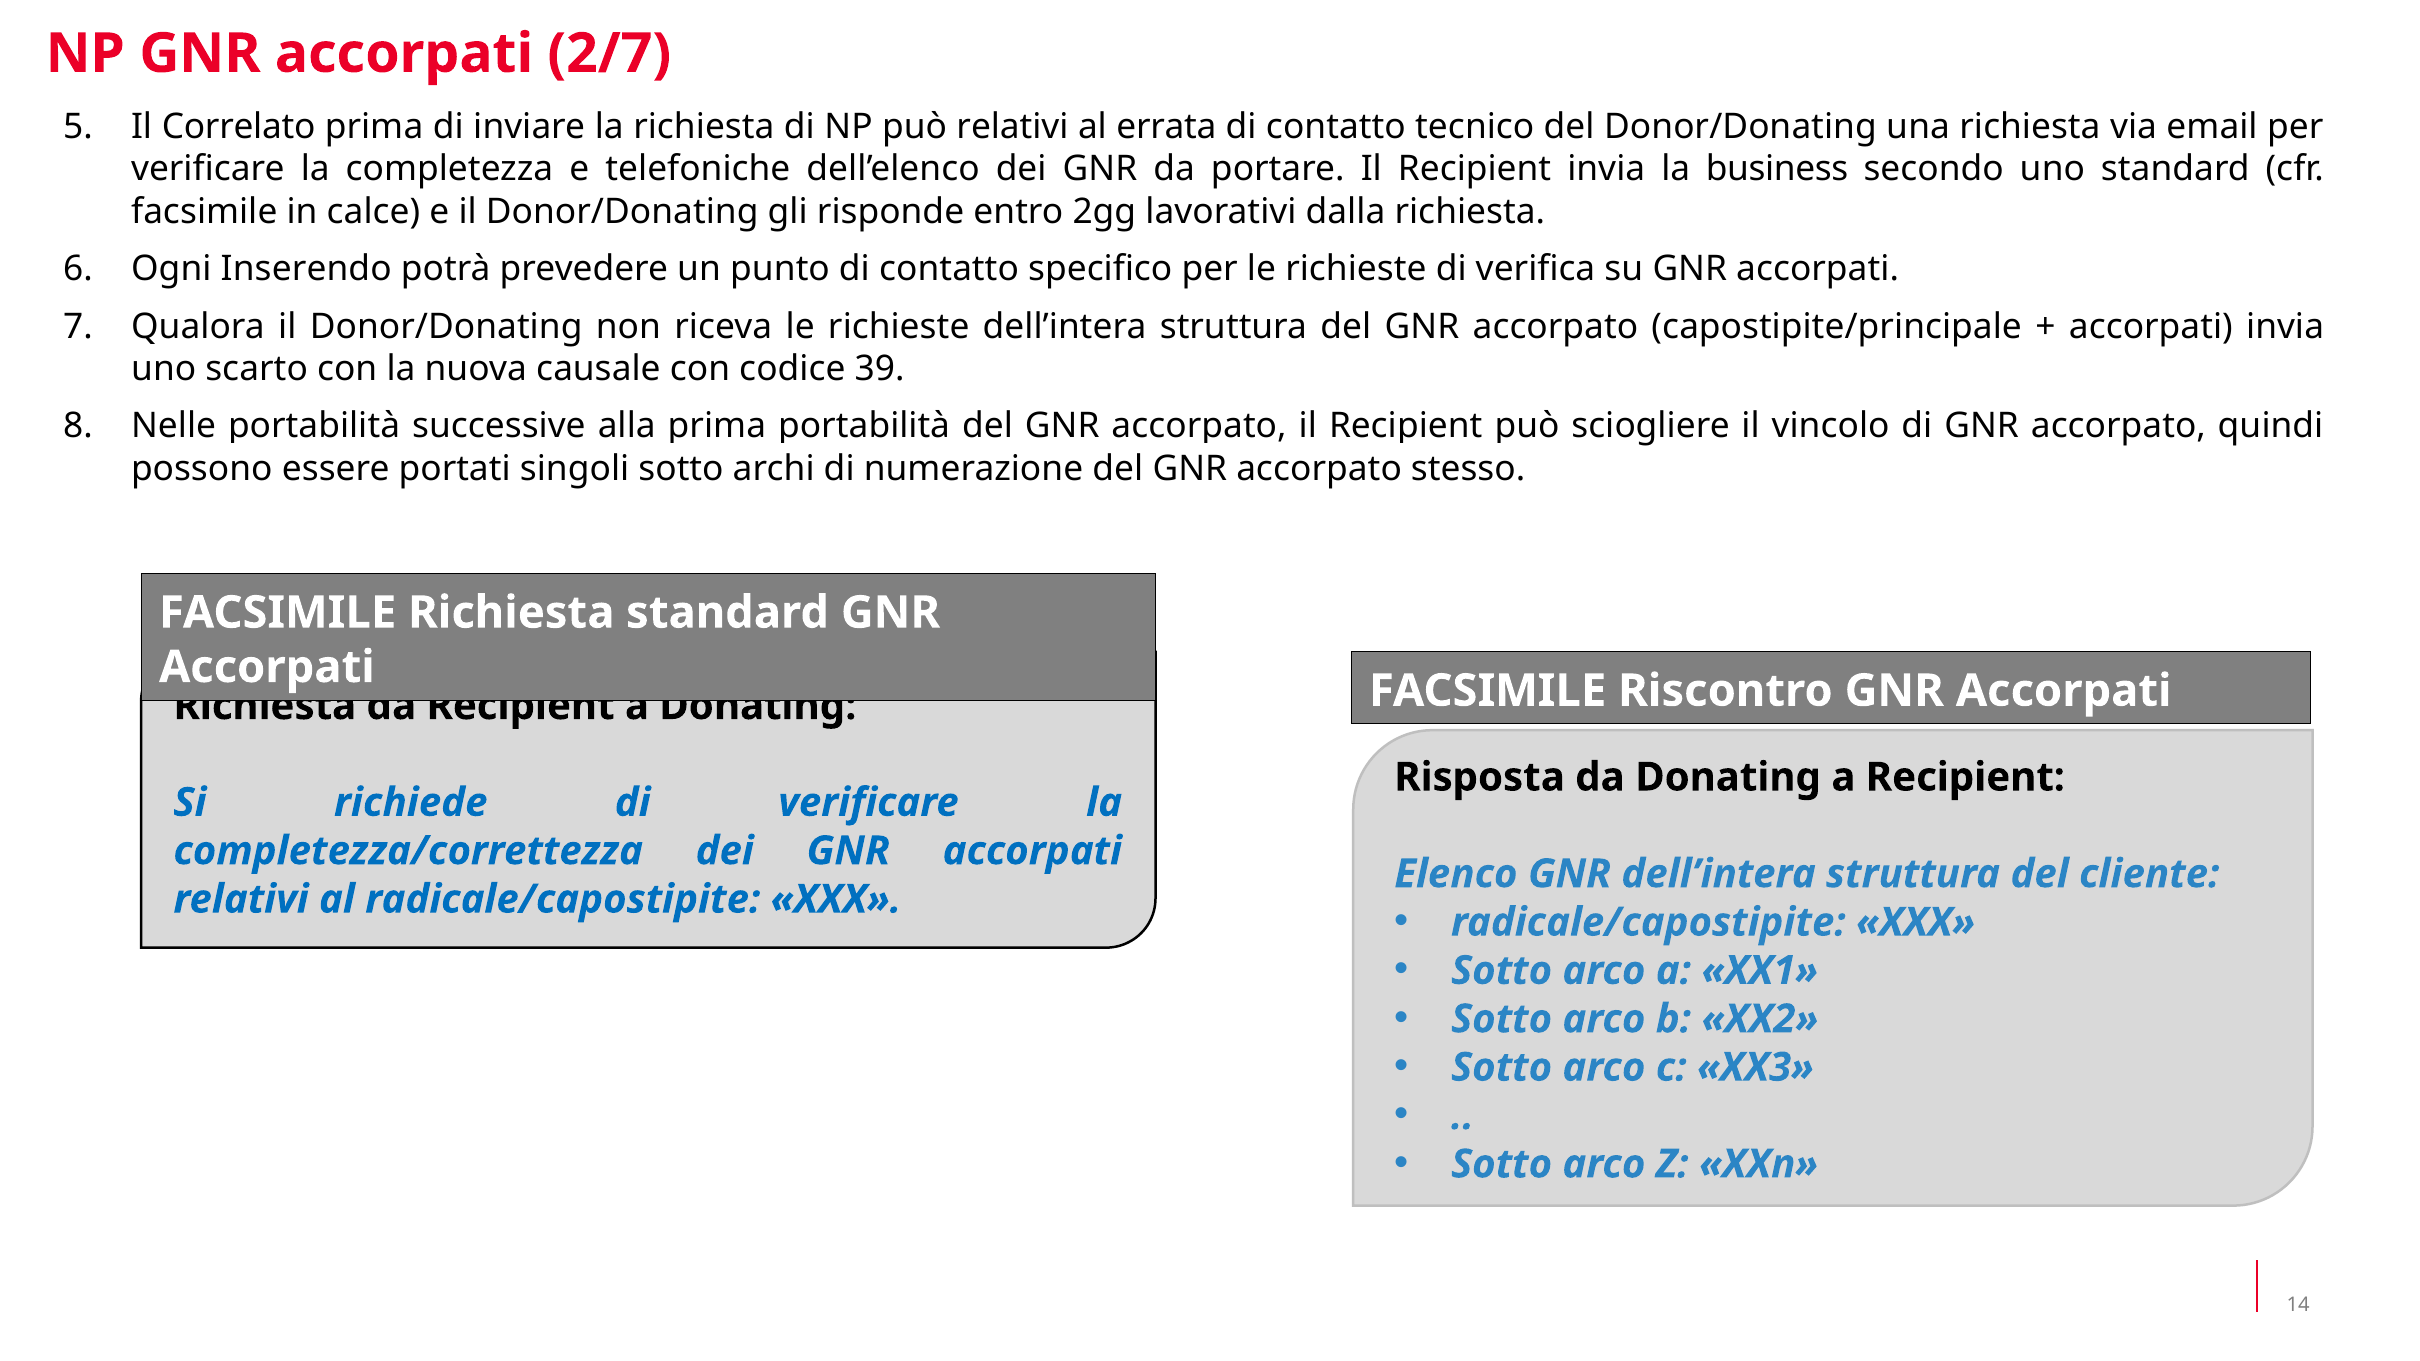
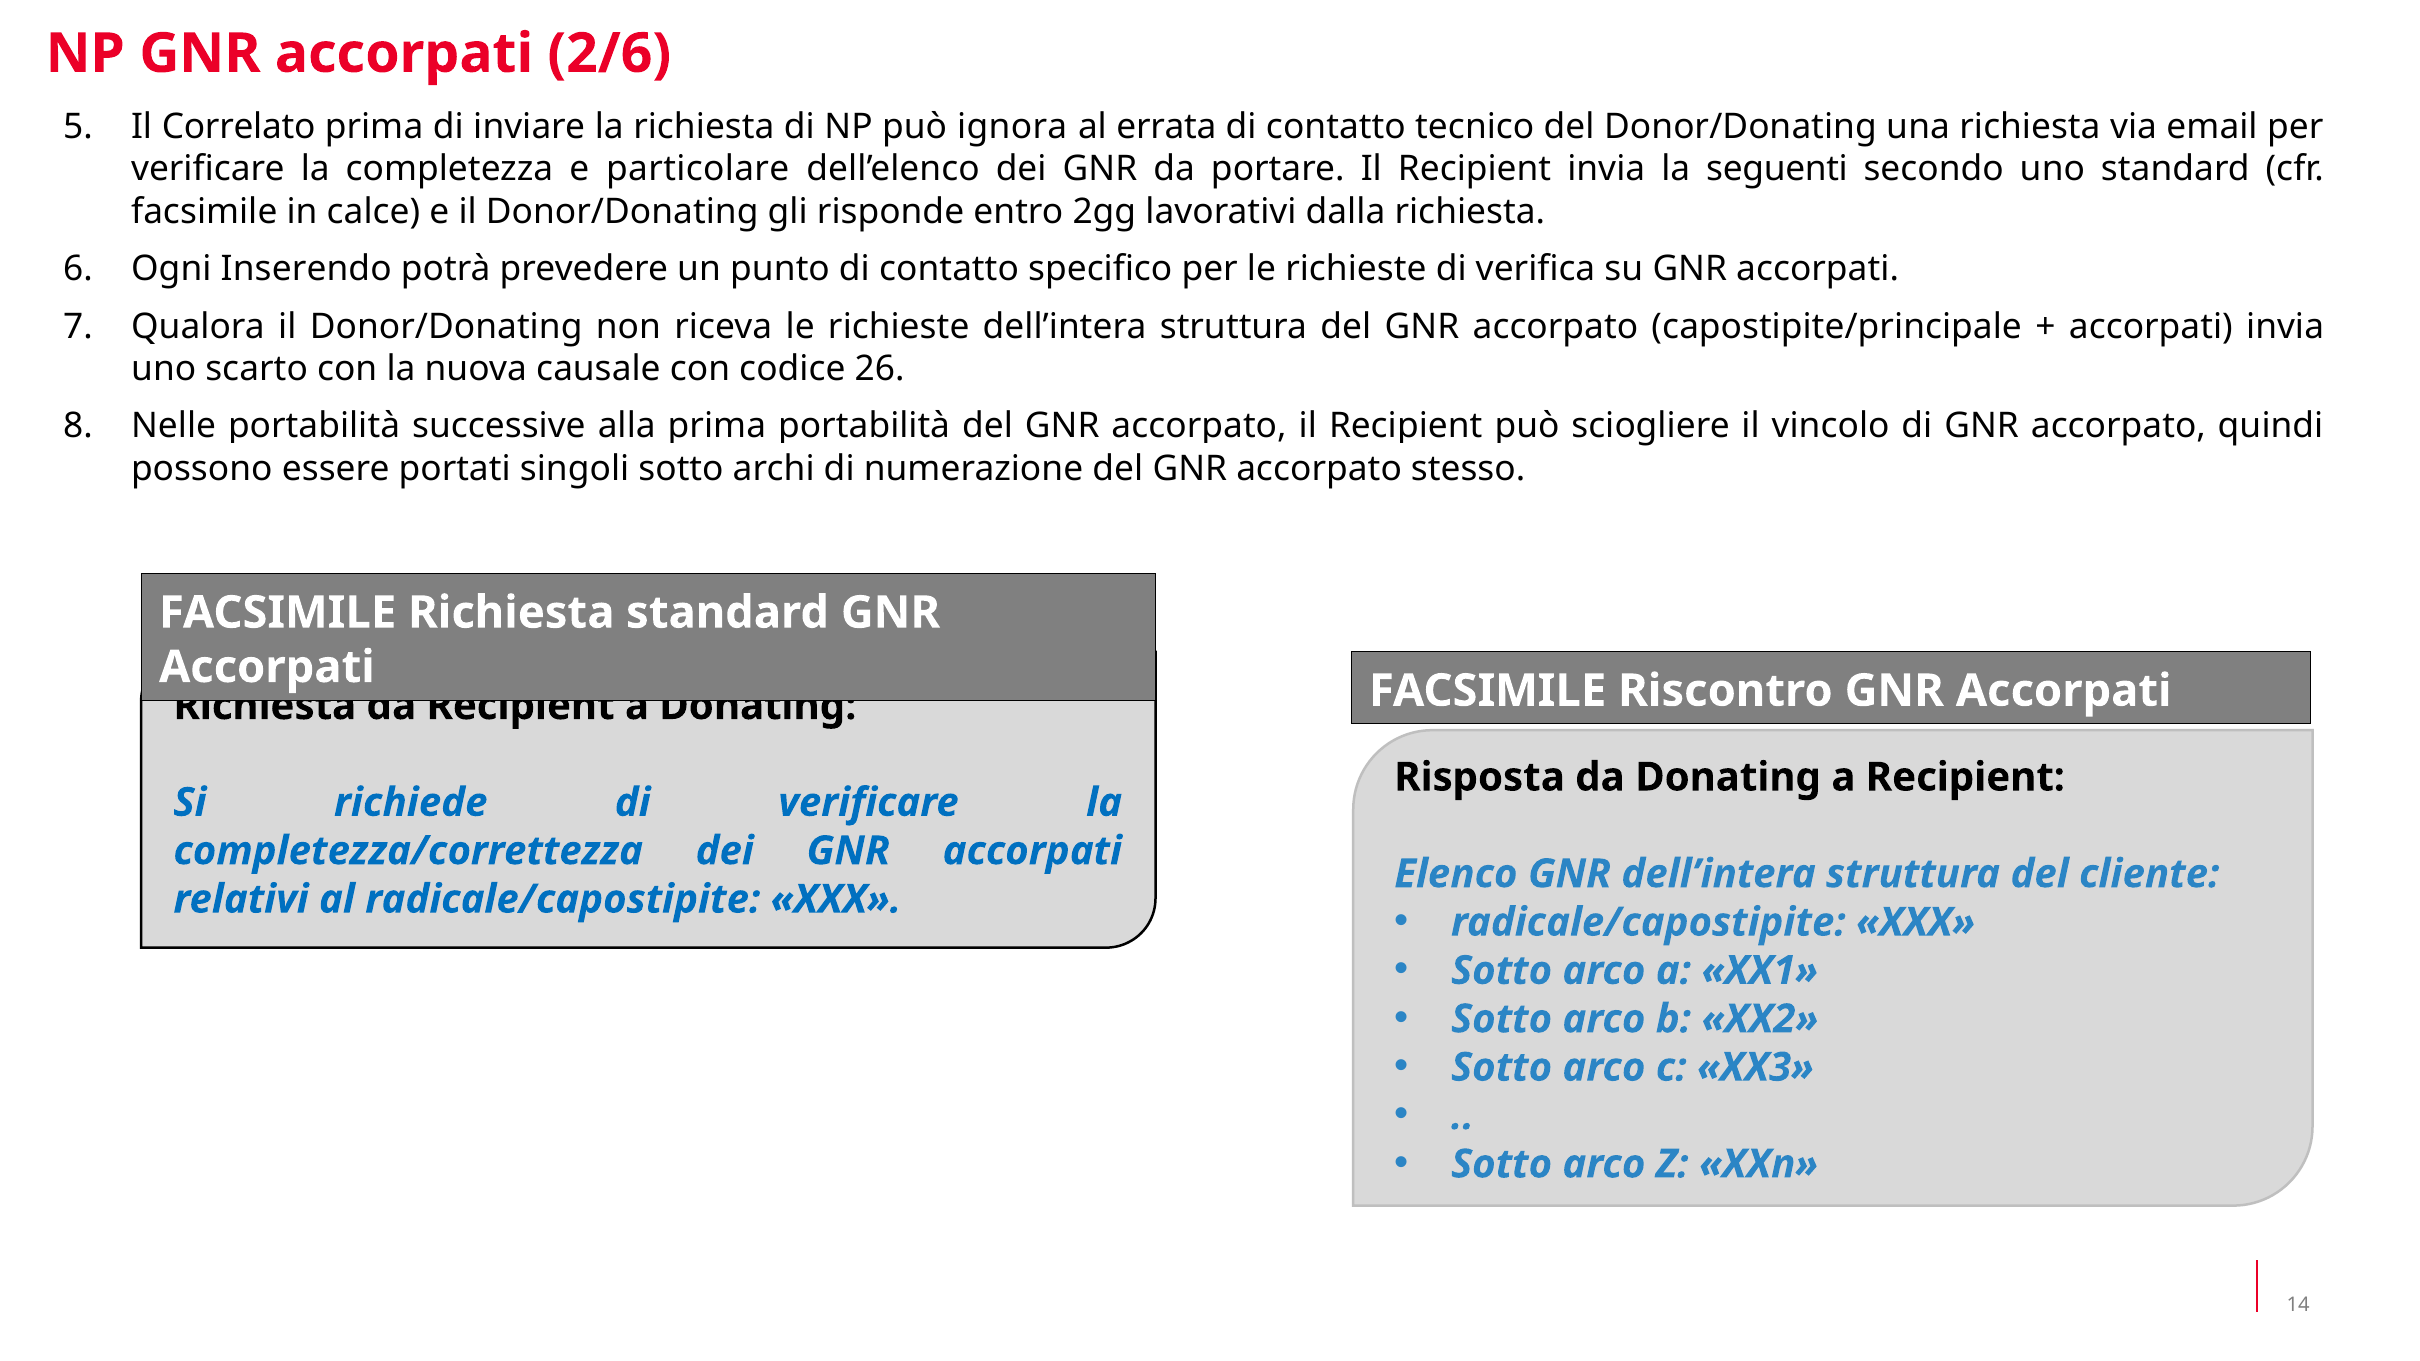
2/7: 2/7 -> 2/6 (609, 54)
può relativi: relativi -> ignora (1012, 127)
telefoniche: telefoniche -> particolare (698, 169)
business: business -> seguenti (1777, 169)
39: 39 -> 26 (880, 369)
